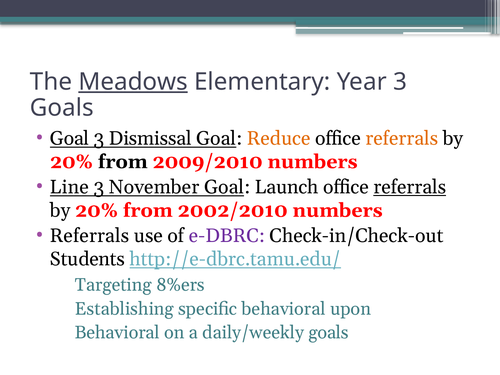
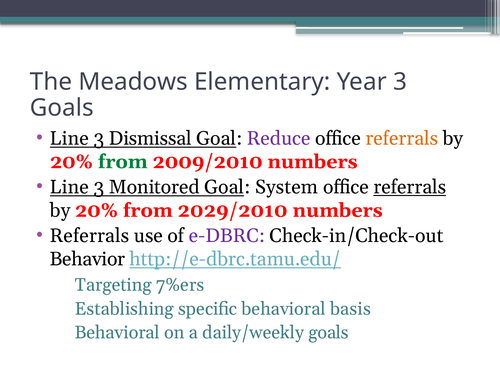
Meadows underline: present -> none (133, 82)
Goal: Goal -> Line (69, 138)
Reduce colour: orange -> purple (279, 138)
from colour: black -> green (123, 162)
November: November -> Monitored (154, 187)
Launch: Launch -> System (287, 187)
2002/2010: 2002/2010 -> 2029/2010 (233, 210)
Students: Students -> Behavior (87, 259)
8%ers: 8%ers -> 7%ers (180, 285)
upon: upon -> basis (350, 309)
